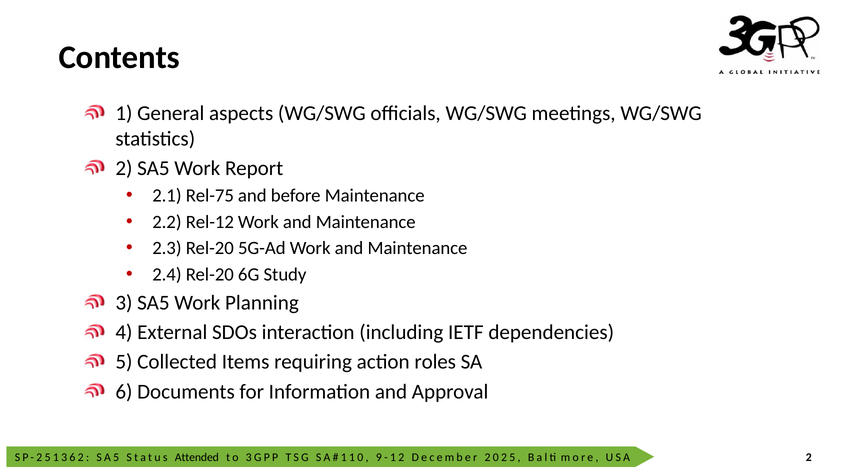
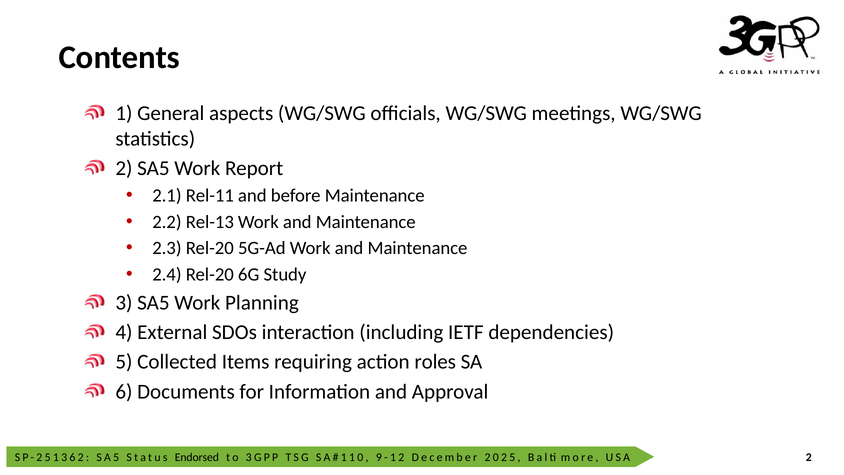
Rel-75: Rel-75 -> Rel-11 (210, 196)
Rel-12: Rel-12 -> Rel-13 (210, 222)
Attended: Attended -> Endorsed (197, 457)
